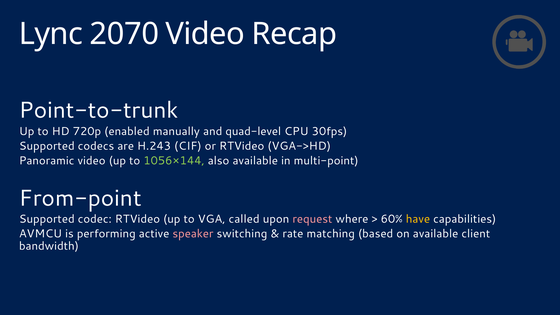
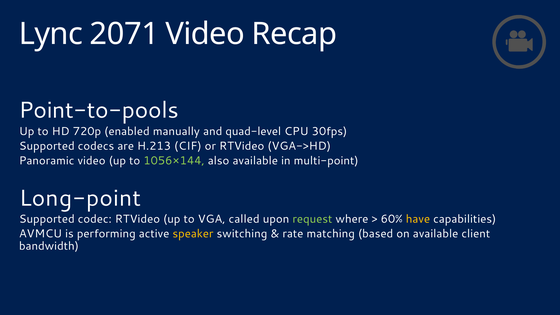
2070: 2070 -> 2071 (124, 34)
Point-to-trunk: Point-to-trunk -> Point-to-pools (99, 110)
H.243: H.243 -> H.213 (154, 146)
From-point: From-point -> Long-point (80, 198)
request colour: pink -> light green (312, 219)
speaker colour: pink -> yellow (193, 234)
